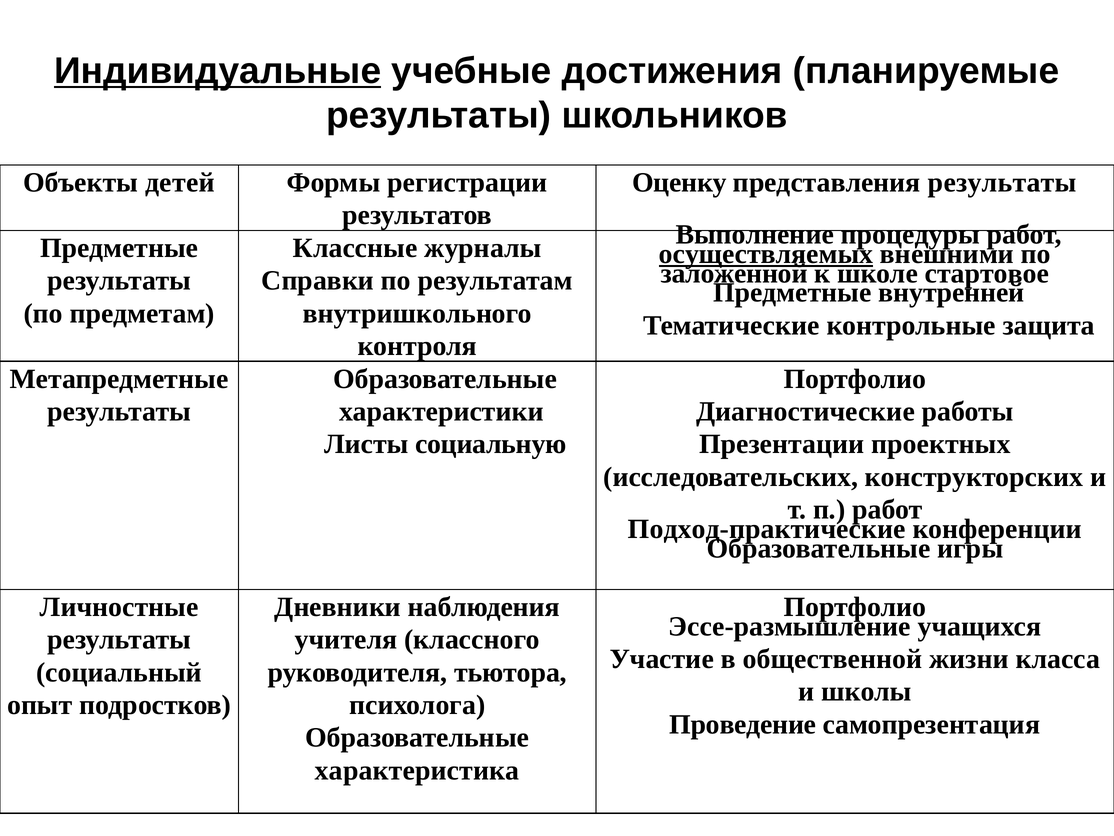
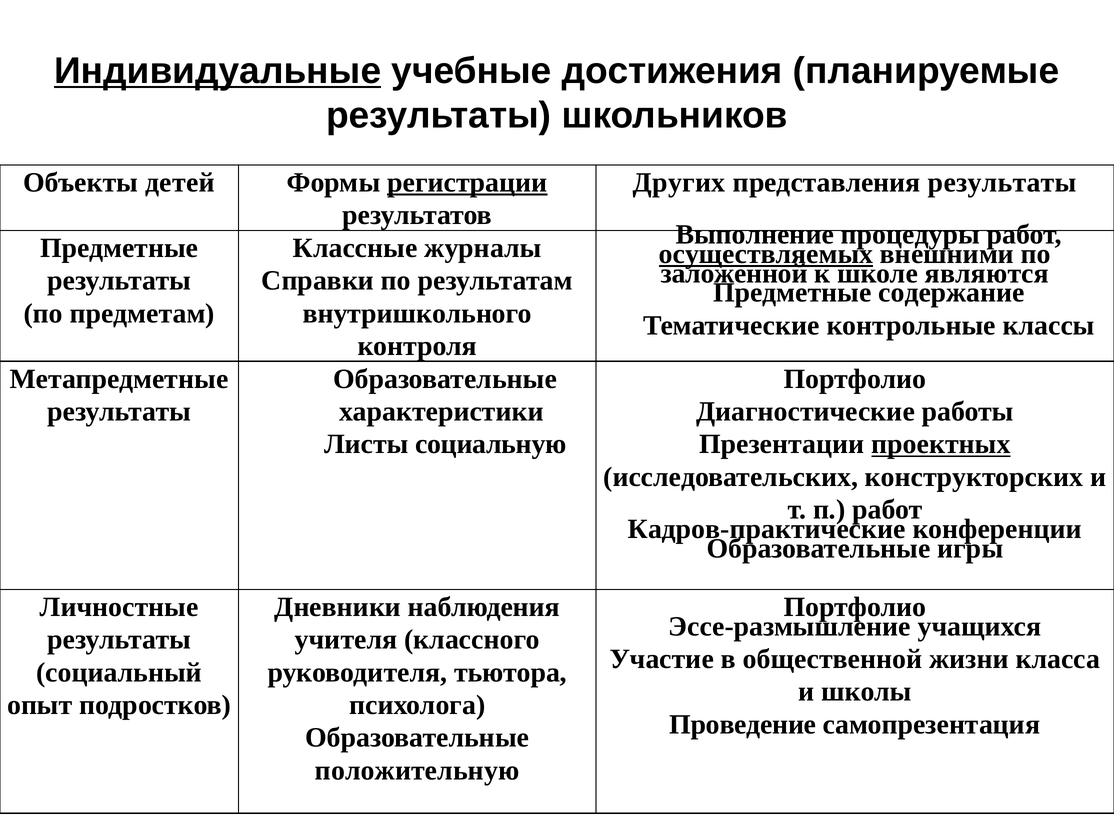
регистрации underline: none -> present (467, 182)
Оценку: Оценку -> Других (679, 182)
стартовое: стартовое -> являются (987, 273)
внутренней: внутренней -> содержание (951, 293)
защита: защита -> классы (1049, 325)
проектных underline: none -> present (941, 444)
Подход-практические: Подход-практические -> Кадров-практические (767, 529)
характеристика: характеристика -> положительную (417, 770)
